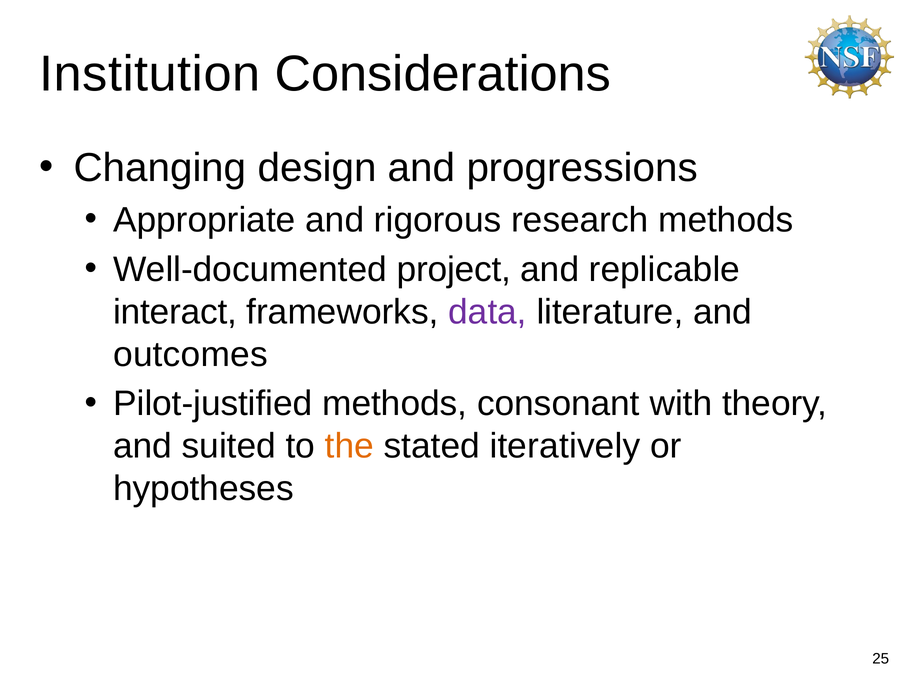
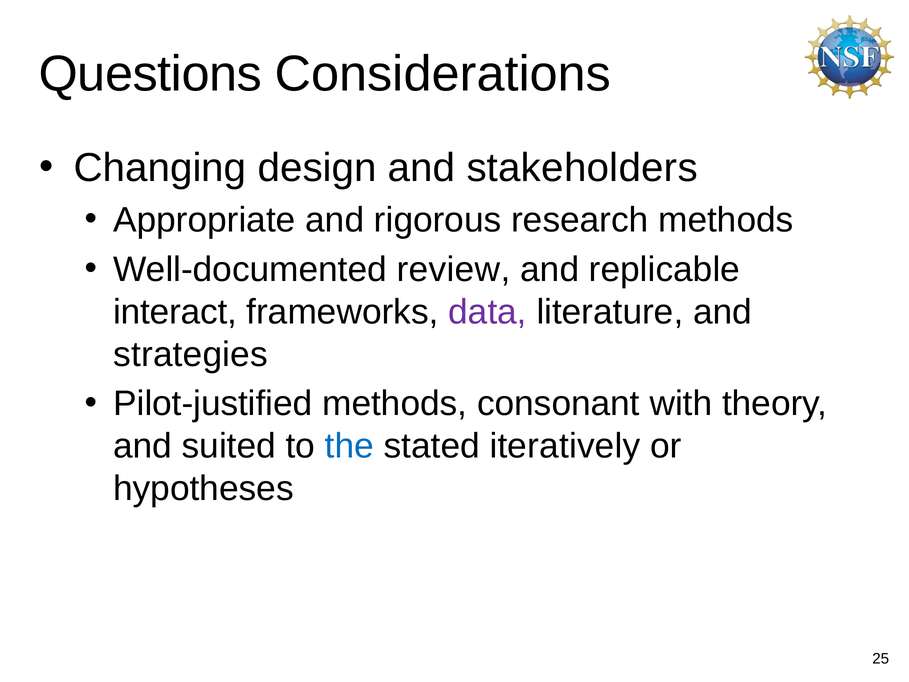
Institution: Institution -> Questions (150, 74)
progressions: progressions -> stakeholders (582, 168)
project: project -> review (454, 270)
outcomes: outcomes -> strategies (191, 354)
the colour: orange -> blue (349, 446)
